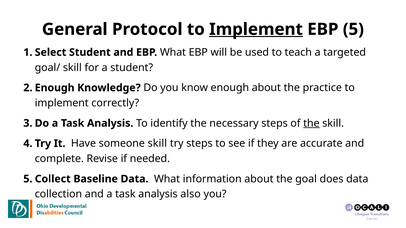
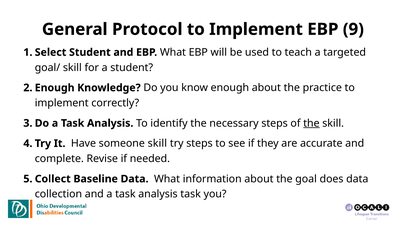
Implement underline: present -> none (256, 29)
5: 5 -> 9 (353, 29)
analysis also: also -> task (191, 194)
